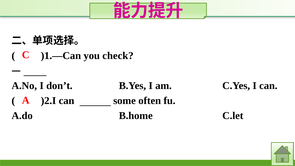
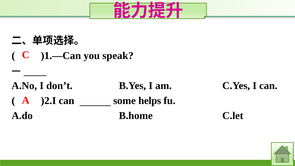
check: check -> speak (118, 56)
often: often -> helps (150, 101)
